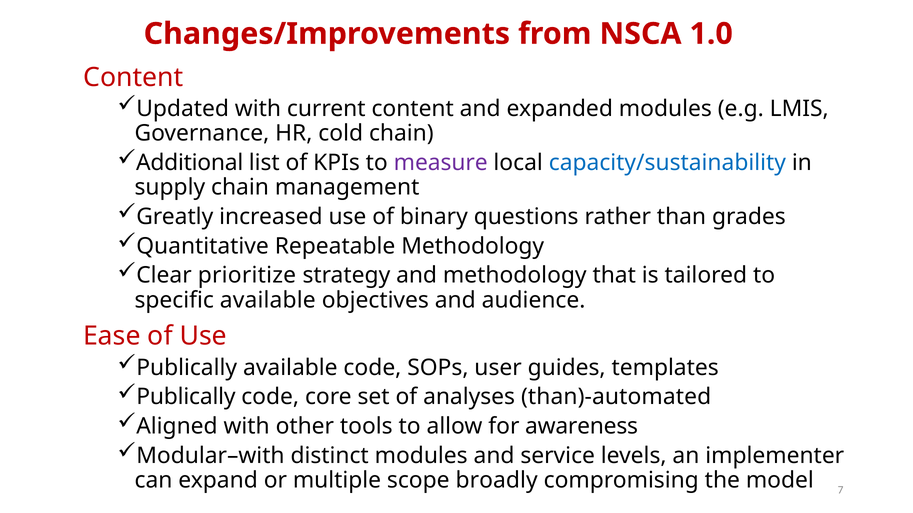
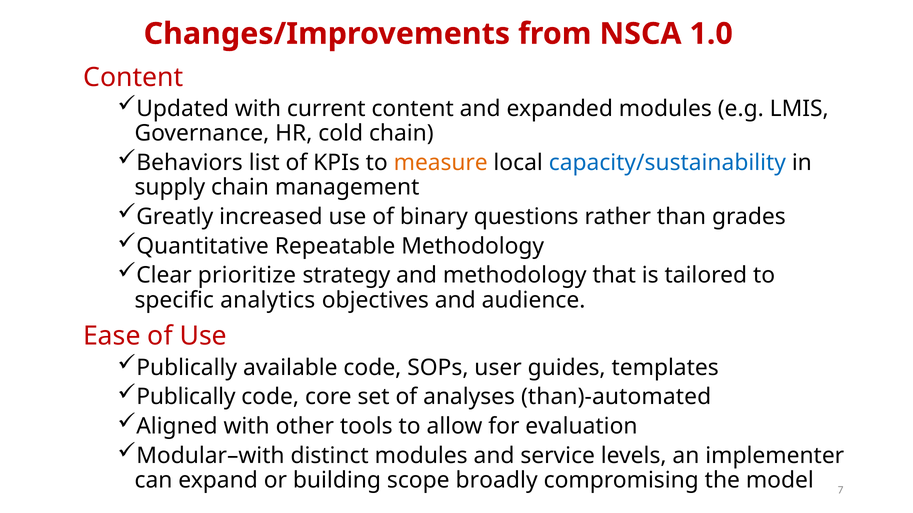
Additional: Additional -> Behaviors (190, 163)
measure colour: purple -> orange (441, 163)
specific available: available -> analytics (268, 300)
awareness: awareness -> evaluation (581, 427)
multiple: multiple -> building (337, 481)
